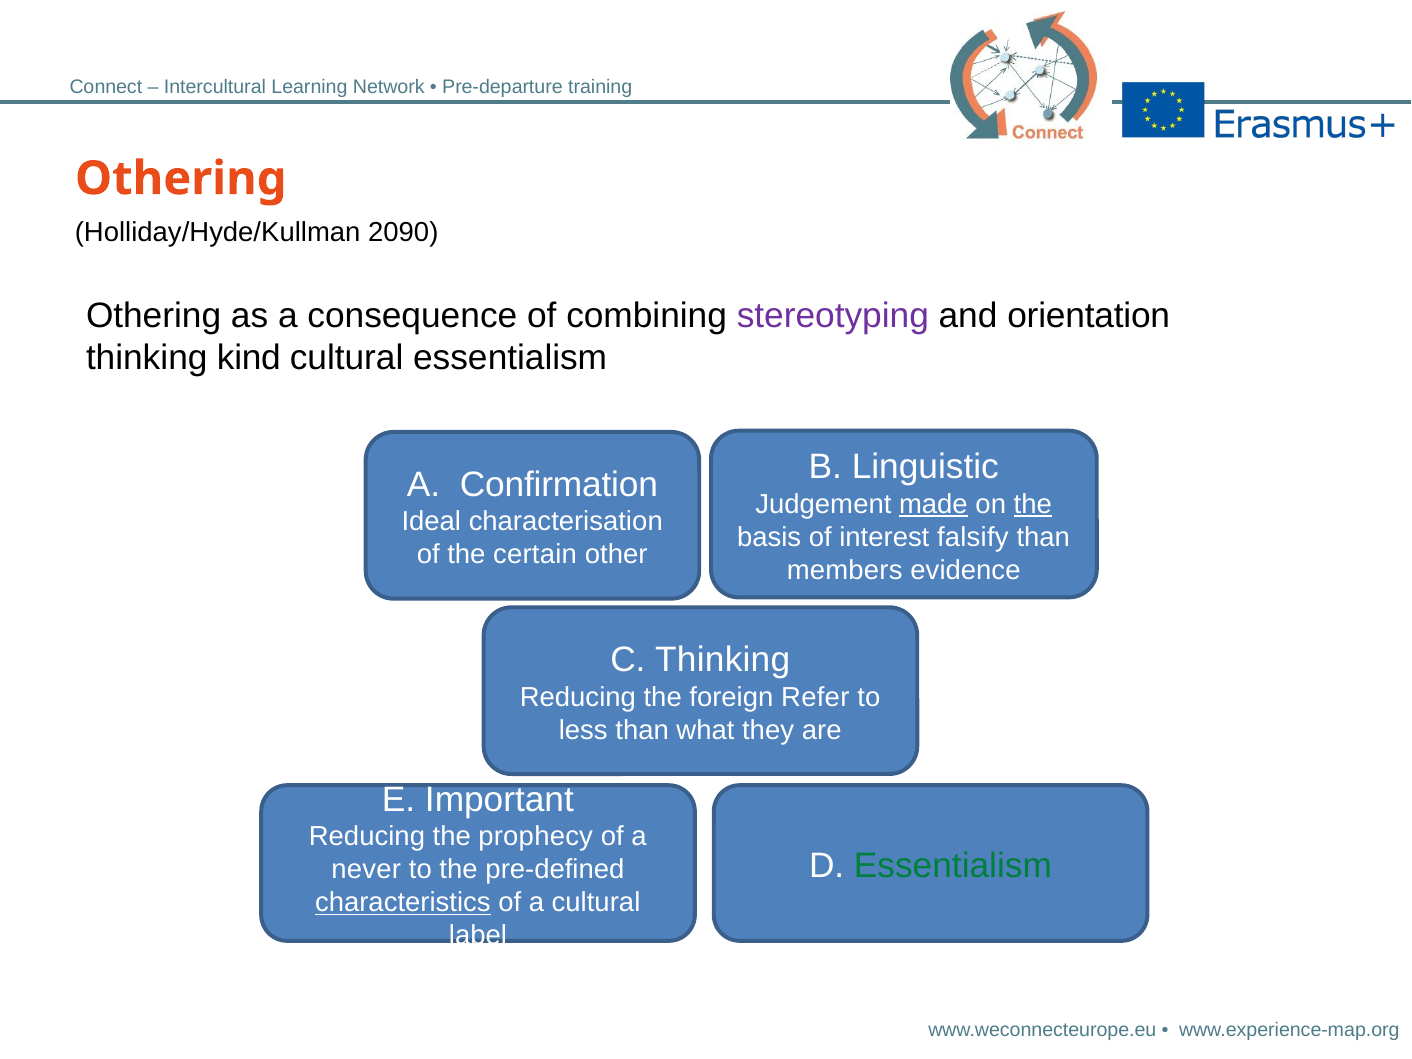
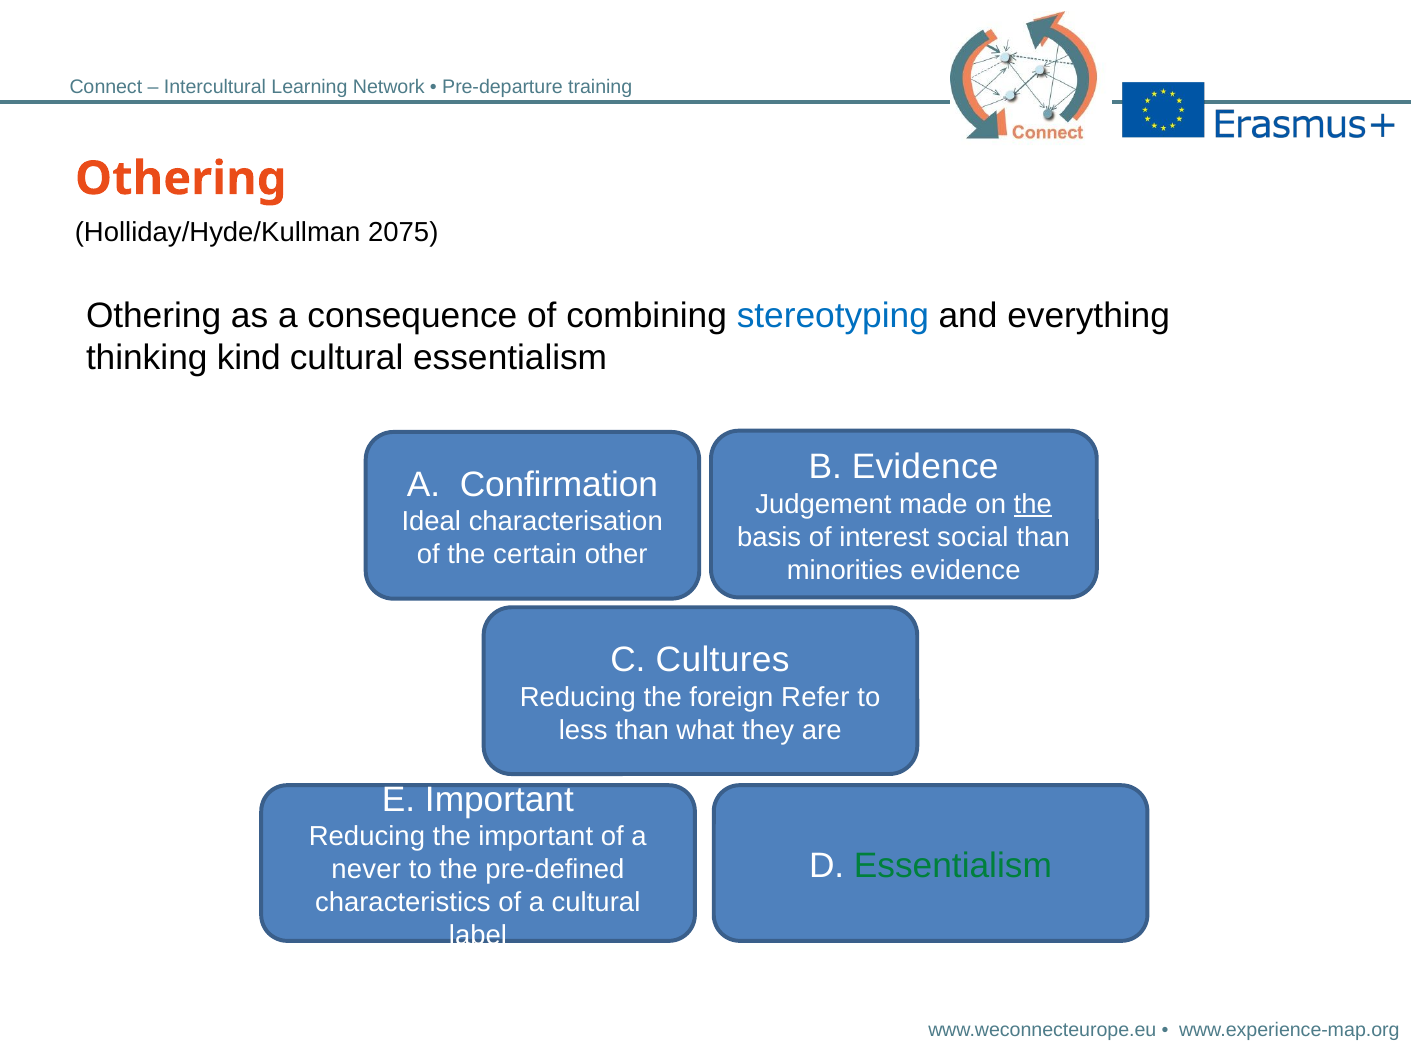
2090: 2090 -> 2075 (403, 232)
stereotyping colour: purple -> blue (833, 315)
orientation: orientation -> everything (1089, 315)
B Linguistic: Linguistic -> Evidence (925, 467)
made underline: present -> none (933, 504)
falsify: falsify -> social (973, 537)
members: members -> minorities (845, 570)
C Thinking: Thinking -> Cultures (723, 660)
the prophecy: prophecy -> important (536, 837)
characteristics underline: present -> none (403, 903)
